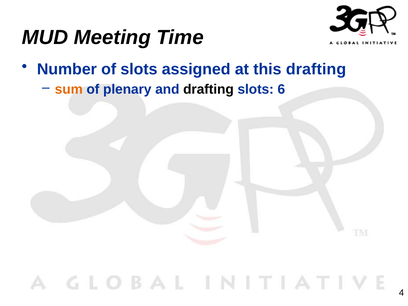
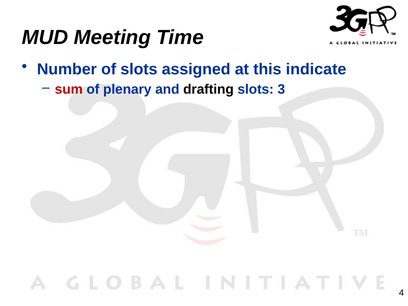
this drafting: drafting -> indicate (316, 69)
sum colour: orange -> red (69, 89)
6: 6 -> 3 (281, 89)
